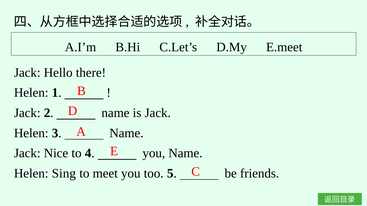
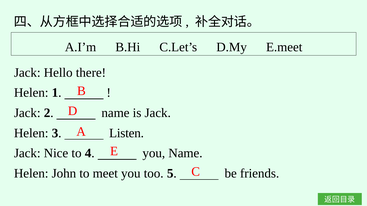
3 Name: Name -> Listen (127, 133)
Sing: Sing -> John (64, 174)
